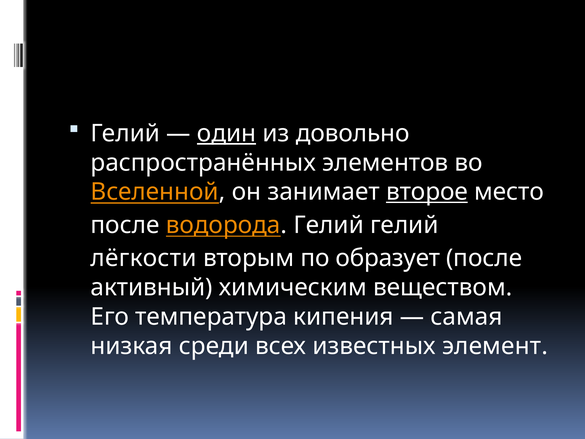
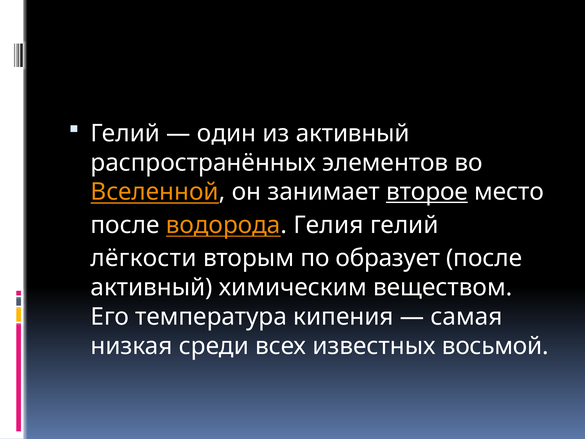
один underline: present -> none (227, 133)
из довольно: довольно -> активный (353, 133)
водорода Гелий: Гелий -> Гелия (328, 225)
элемент: элемент -> восьмой (495, 346)
